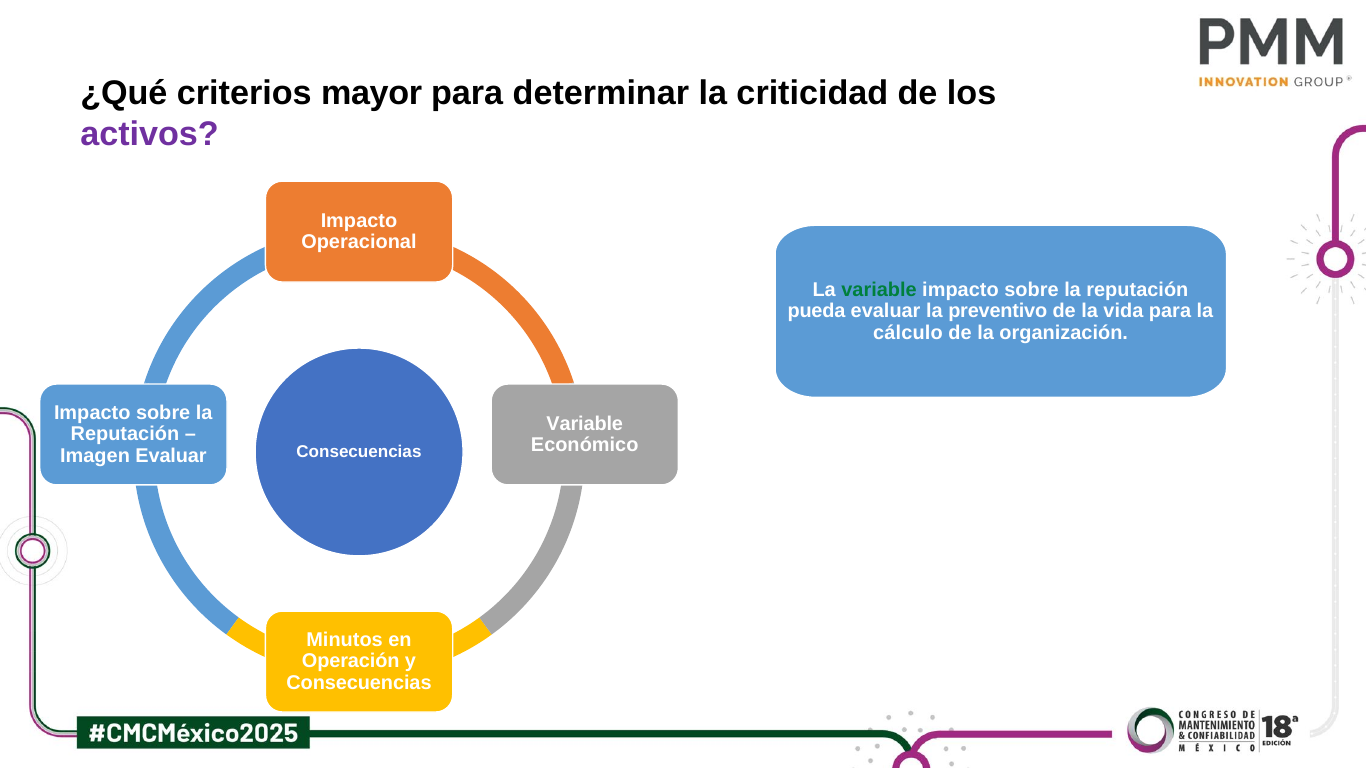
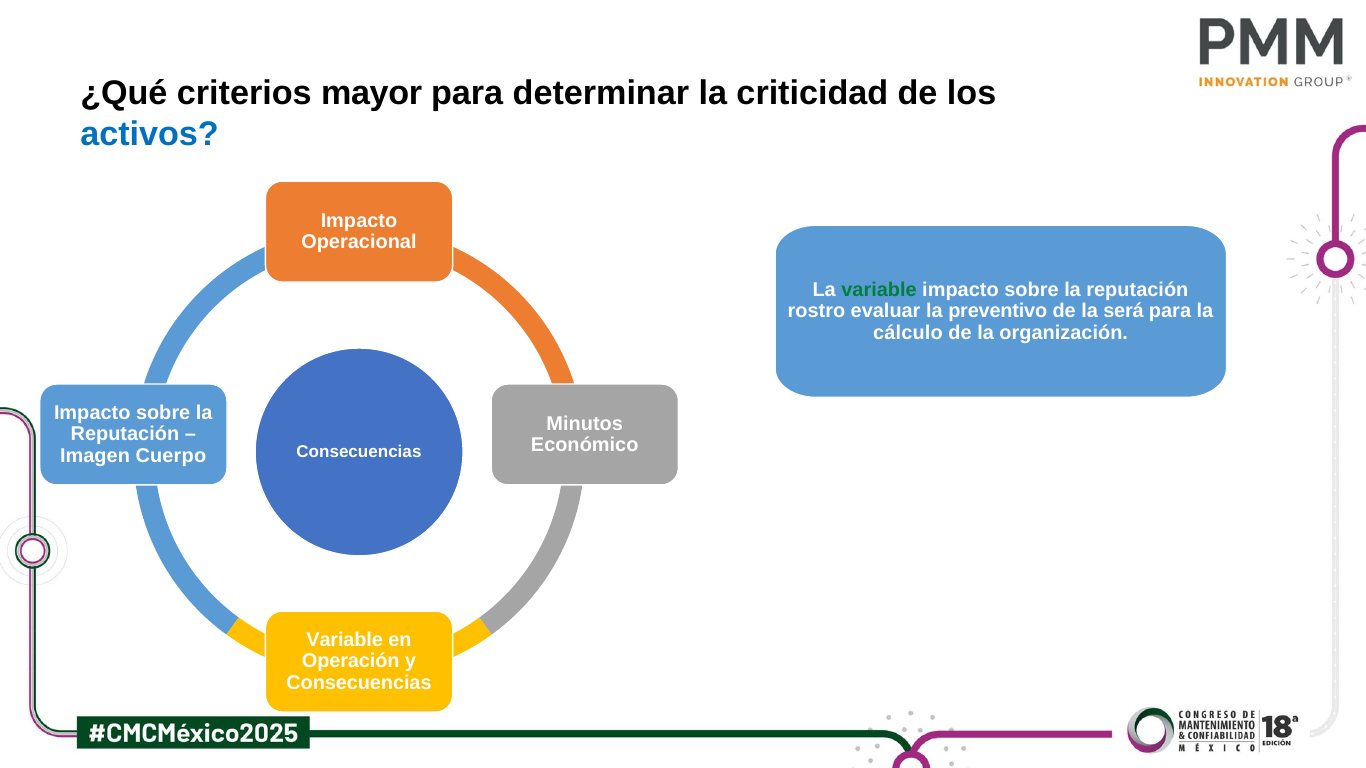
activos colour: purple -> blue (150, 135)
pueda: pueda -> rostro (816, 311)
vida: vida -> será (1124, 311)
Variable: Variable -> Minutos (585, 424)
Imagen Evaluar: Evaluar -> Cuerpo (171, 456)
Minutos: Minutos -> Variable (345, 640)
